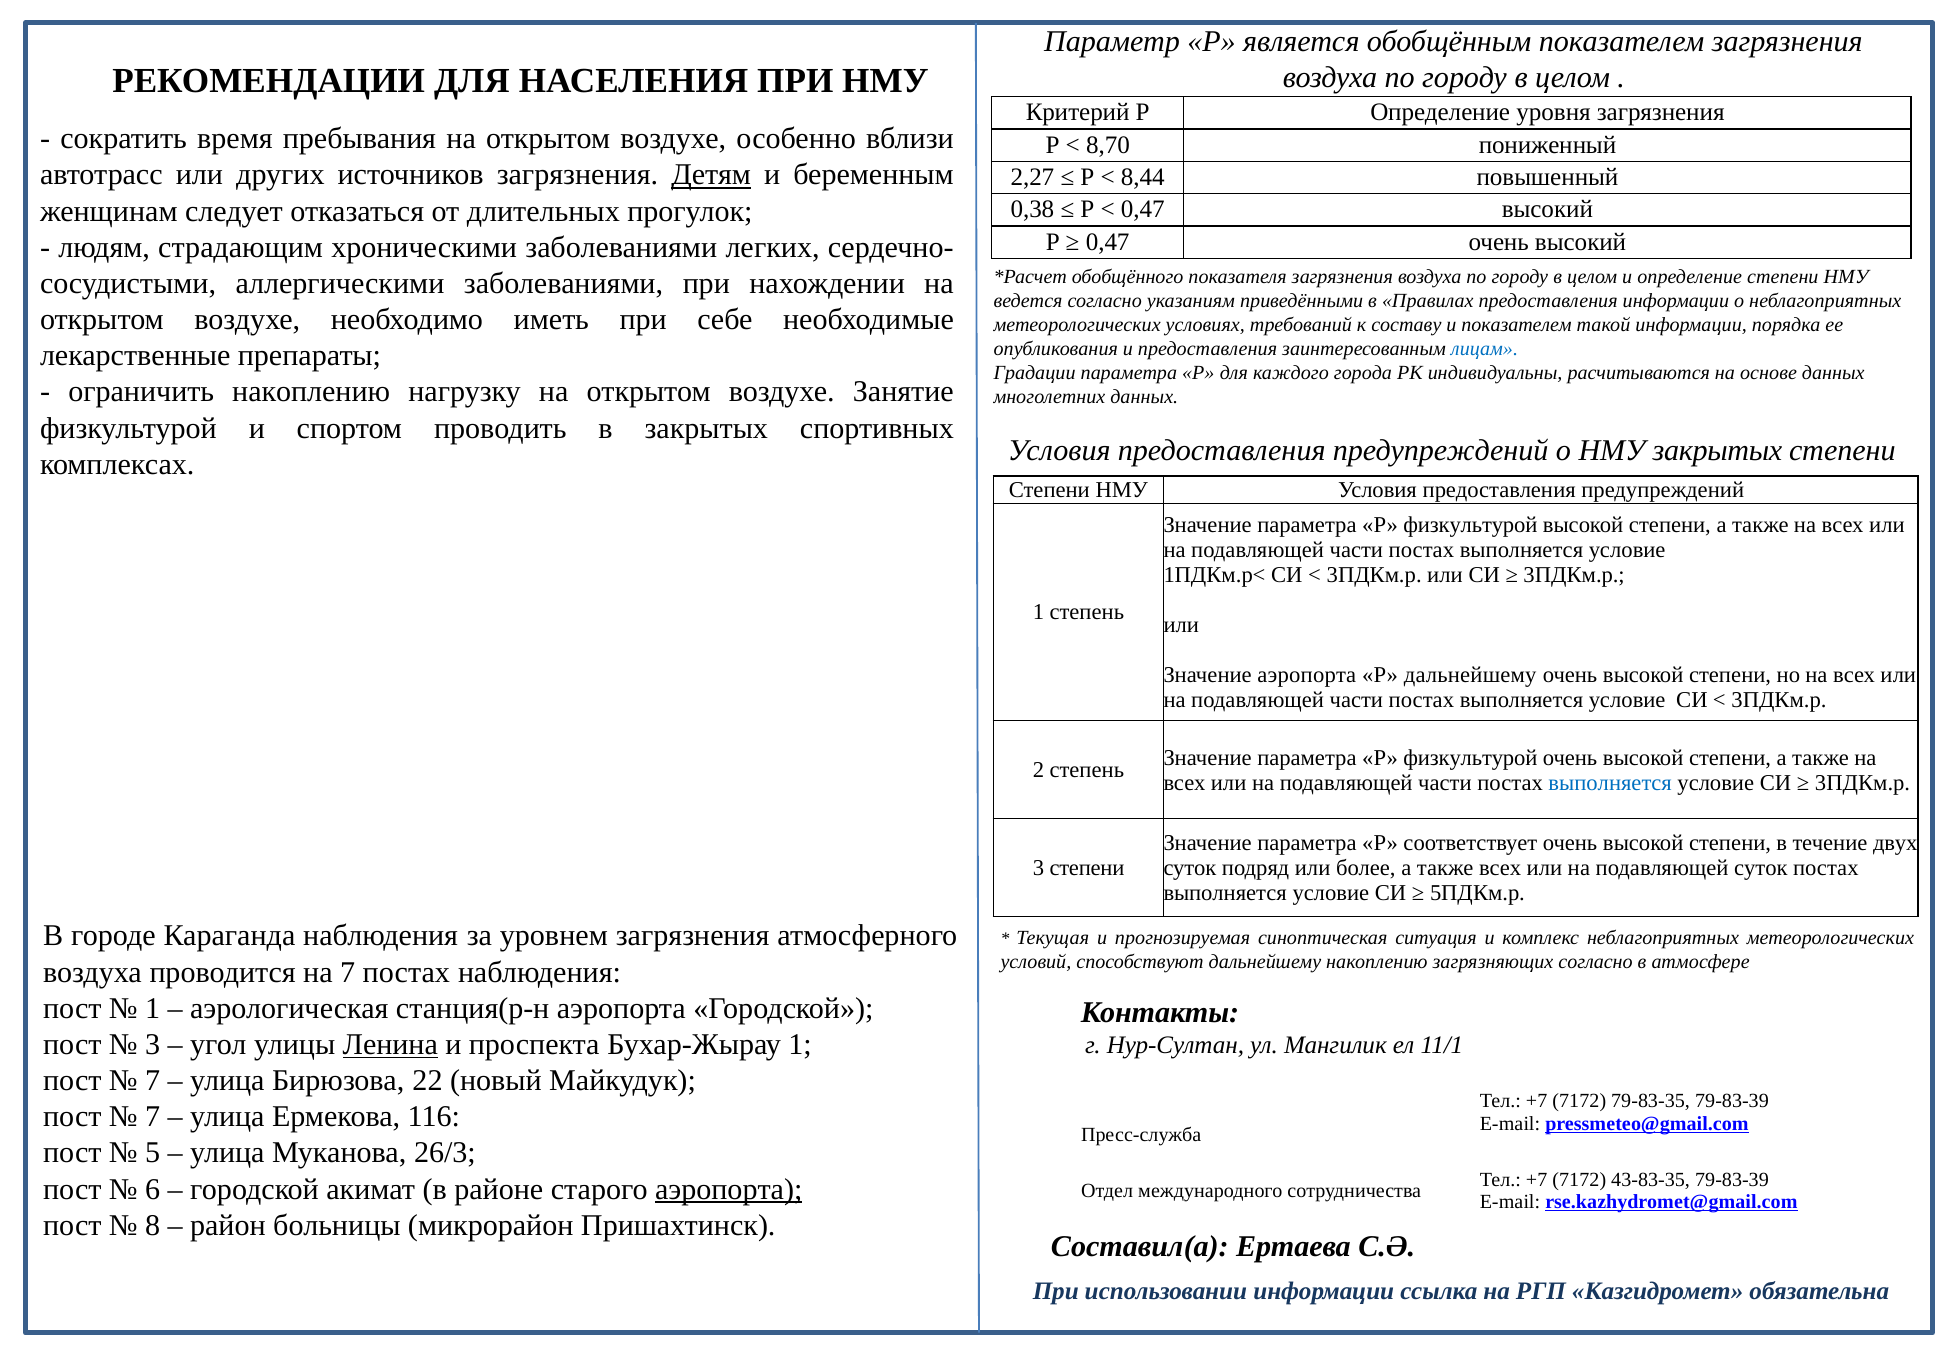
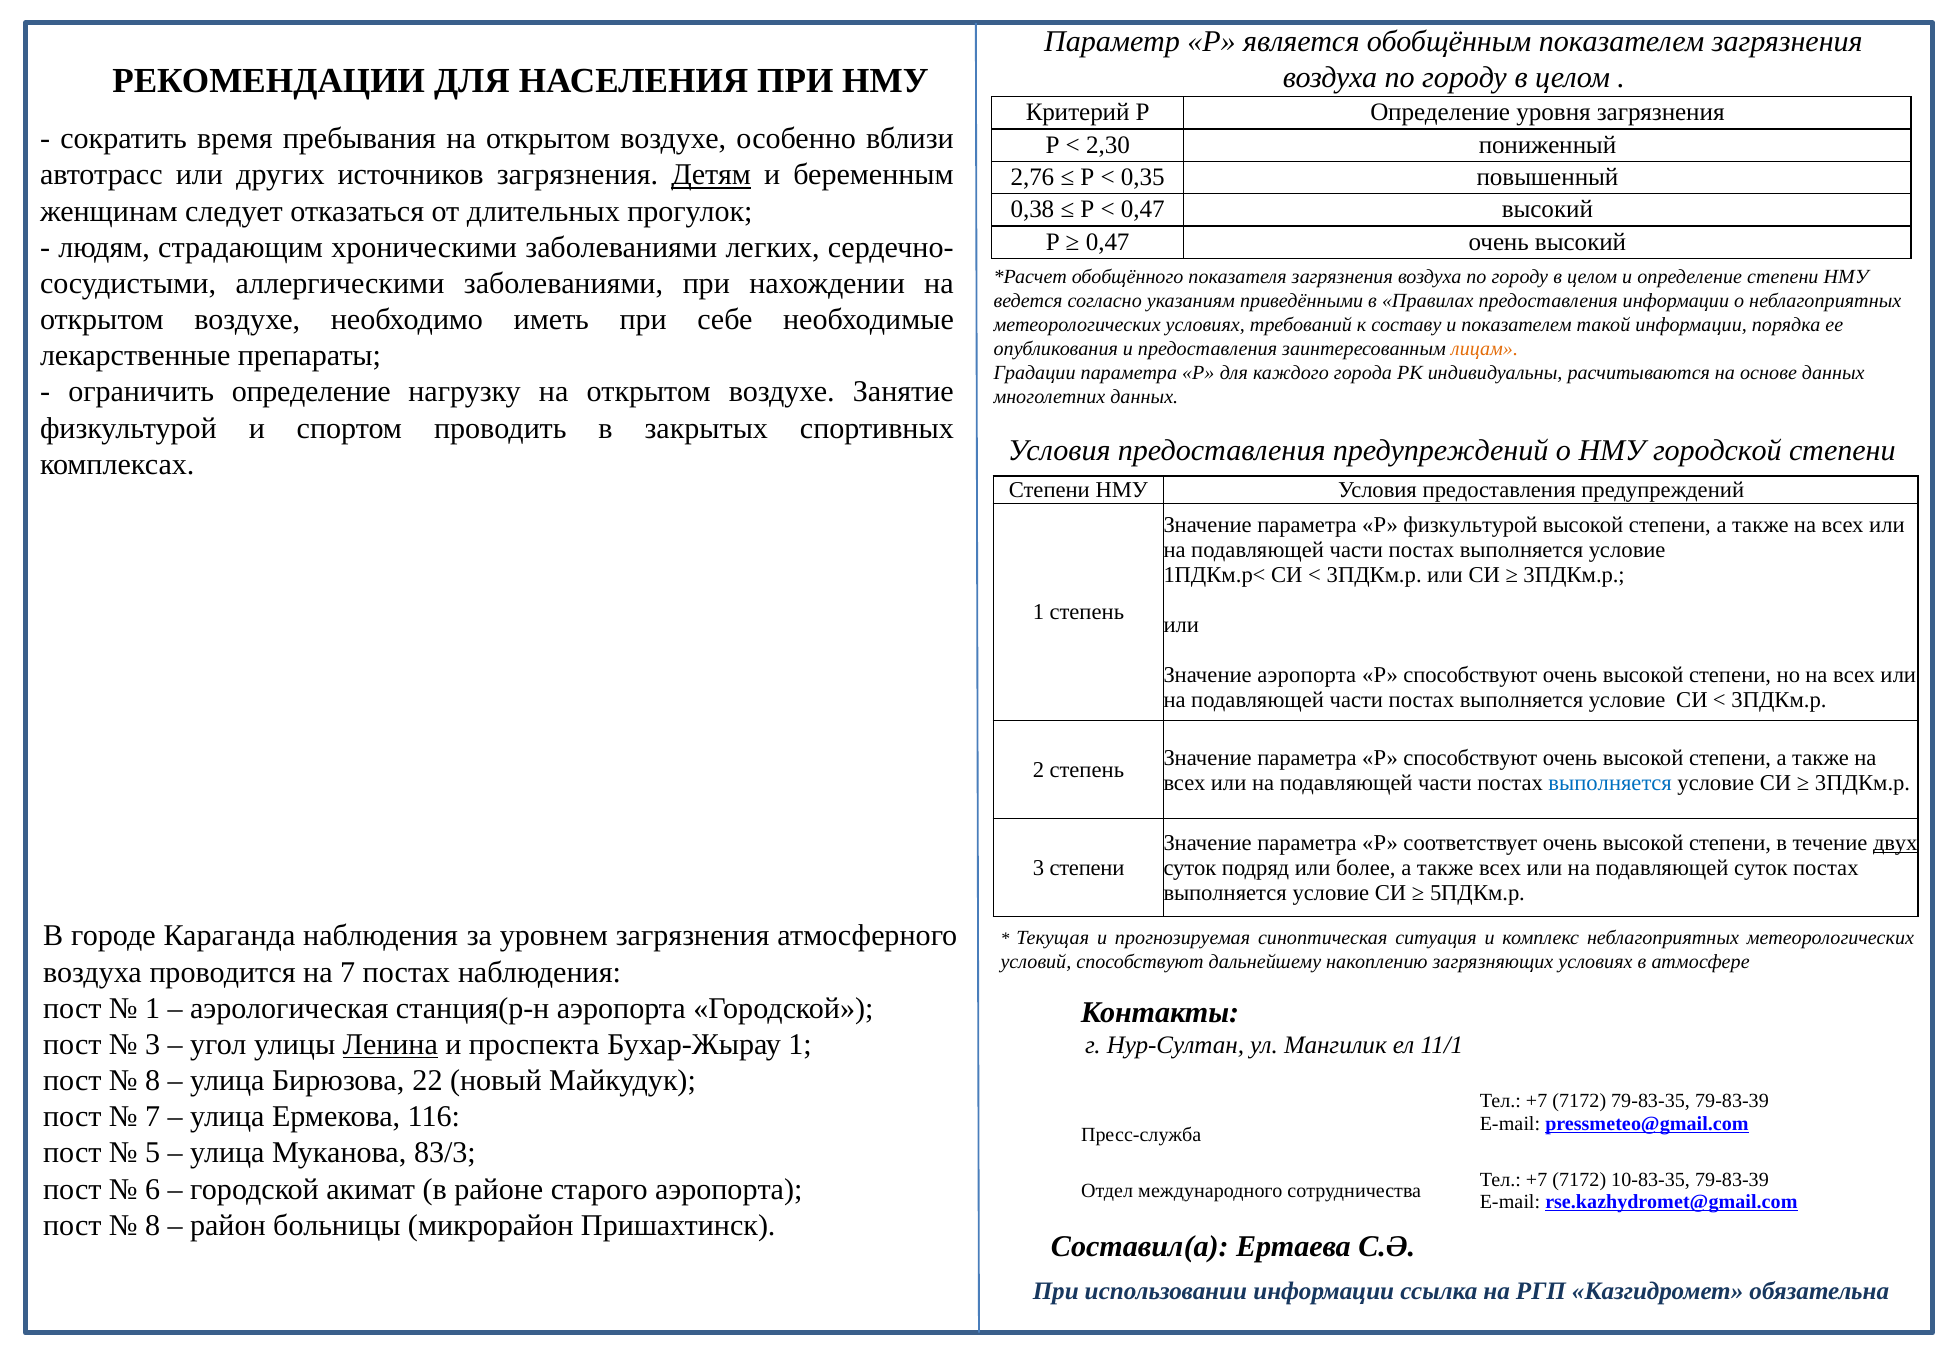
8,70: 8,70 -> 2,30 (1108, 145)
2,27: 2,27 -> 2,76 (1032, 177)
8,44: 8,44 -> 0,35 (1143, 177)
лицам colour: blue -> orange (1485, 349)
ограничить накоплению: накоплению -> определение (311, 392)
НМУ закрытых: закрытых -> городской (1717, 450)
дальнейшему: дальнейшему -> способствуют (1470, 675)
физкультурой: физкультурой -> способствуют (1470, 757)
двух underline: none -> present (1895, 843)
загрязняющих согласно: согласно -> условиях (1595, 961)
7: 7 -> 8 (153, 1080)
26/3: 26/3 -> 83/3 (445, 1153)
43-83-35: 43-83-35 -> 10-83-35 (1651, 1179)
аэропорта underline: present -> none (729, 1189)
